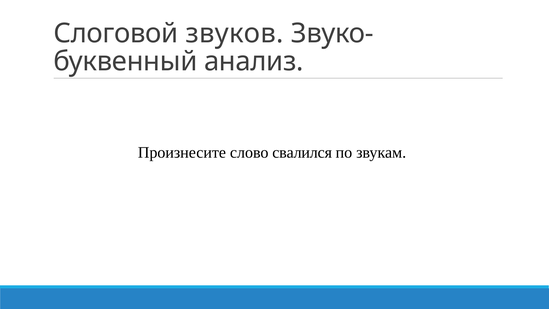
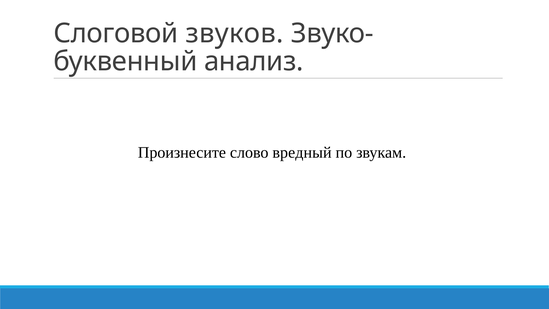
свалился: свалился -> вредный (302, 153)
